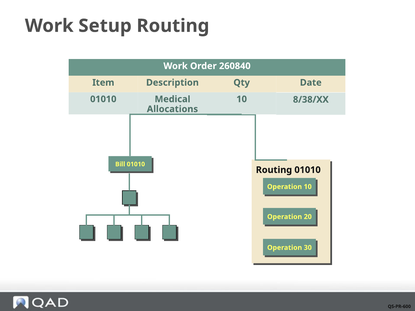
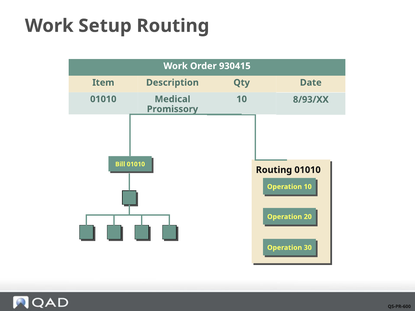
260840: 260840 -> 930415 (235, 66)
8/38/XX: 8/38/XX -> 8/93/XX (311, 100)
Allocations: Allocations -> Promissory (172, 109)
